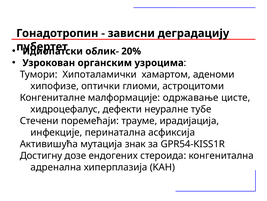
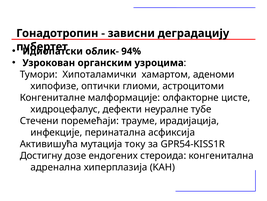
20%: 20% -> 94% (131, 51)
одржавање: одржавање -> олфакторне (191, 97)
знак: знак -> току (135, 144)
